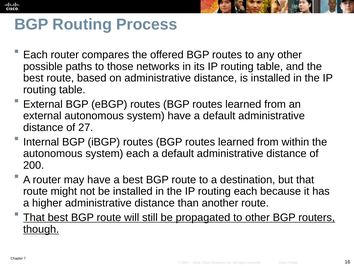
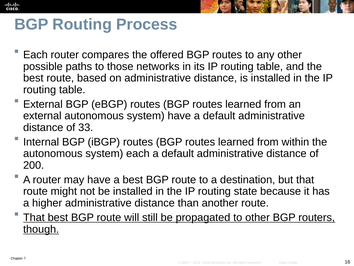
27: 27 -> 33 (86, 127)
routing each: each -> state (246, 191)
